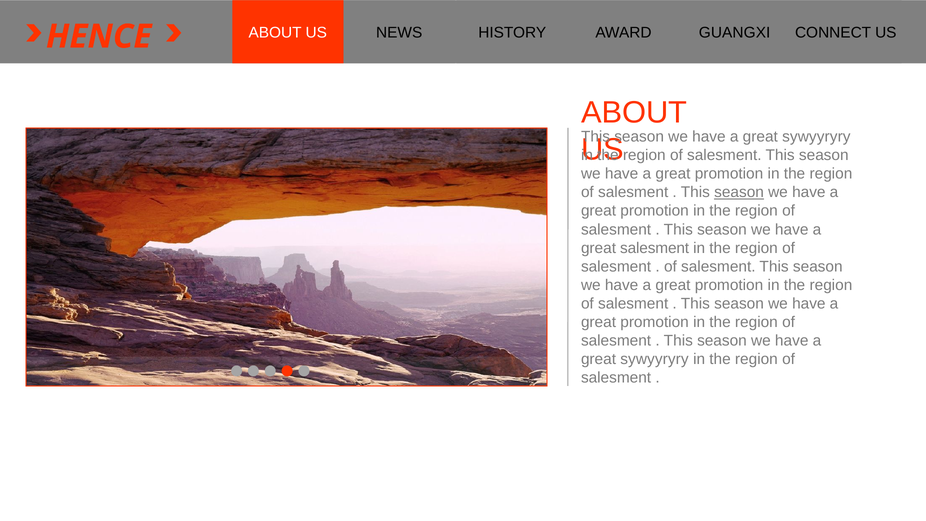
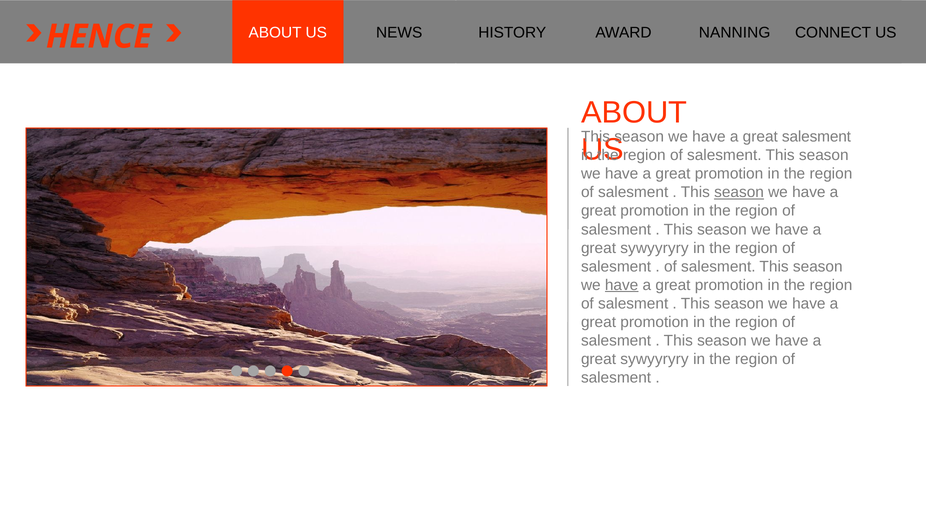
GUANGXI: GUANGXI -> NANNING (735, 33)
sywyyryry: sywyyryry -> salesment (816, 137)
salesment: salesment -> sywyyryry (654, 248)
have underline: none -> present (622, 285)
